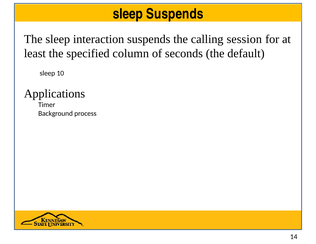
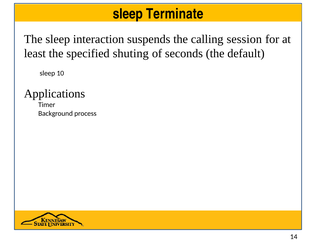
sleep Suspends: Suspends -> Terminate (175, 14)
column: column -> shuting (131, 54)
